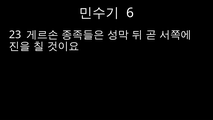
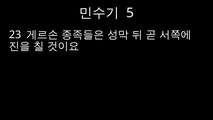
6: 6 -> 5 (130, 13)
